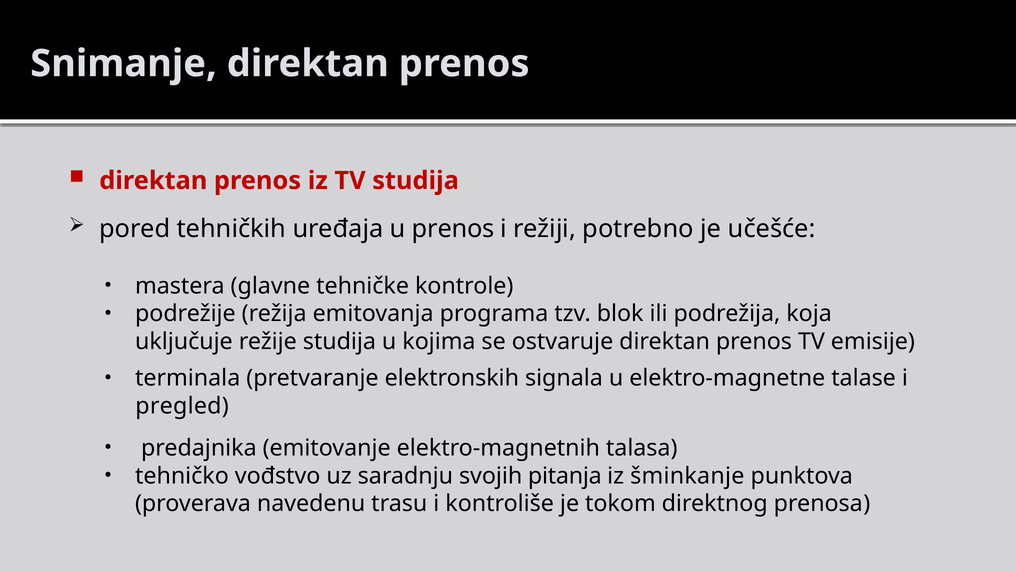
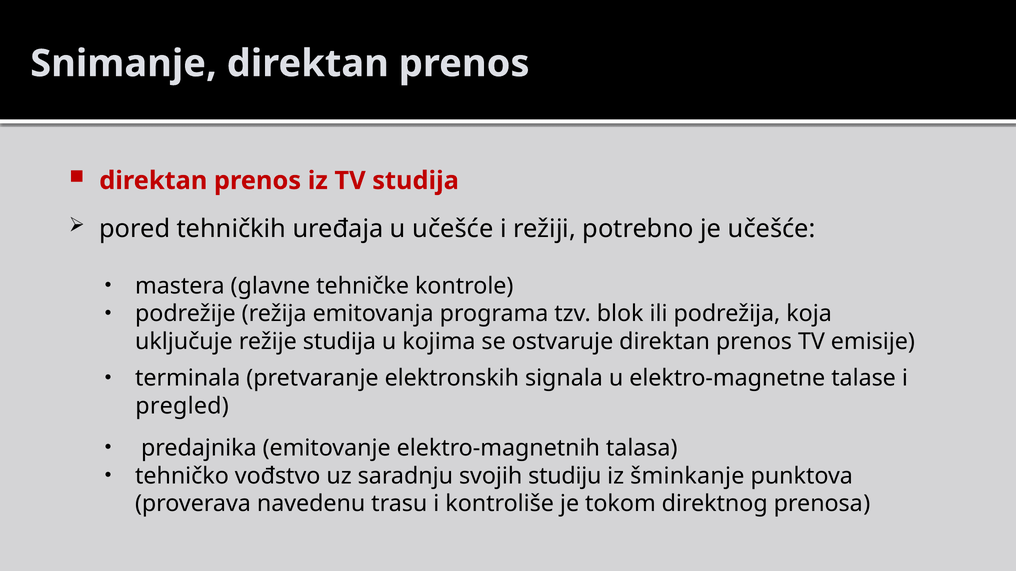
u prenos: prenos -> učešće (453, 229)
pitanja: pitanja -> studiju (565, 476)
